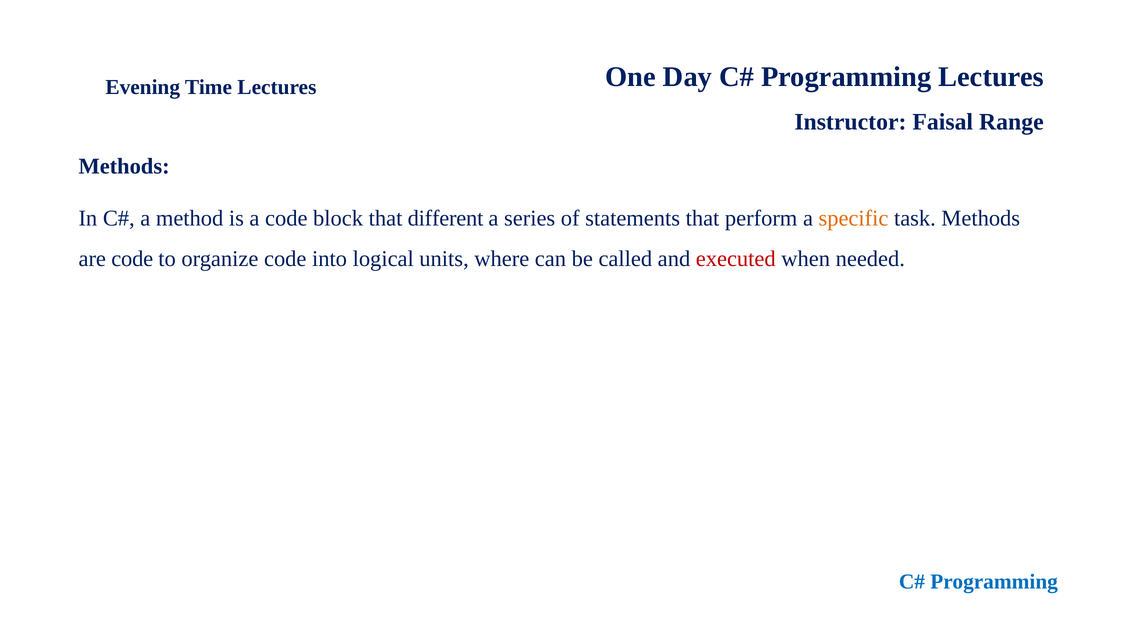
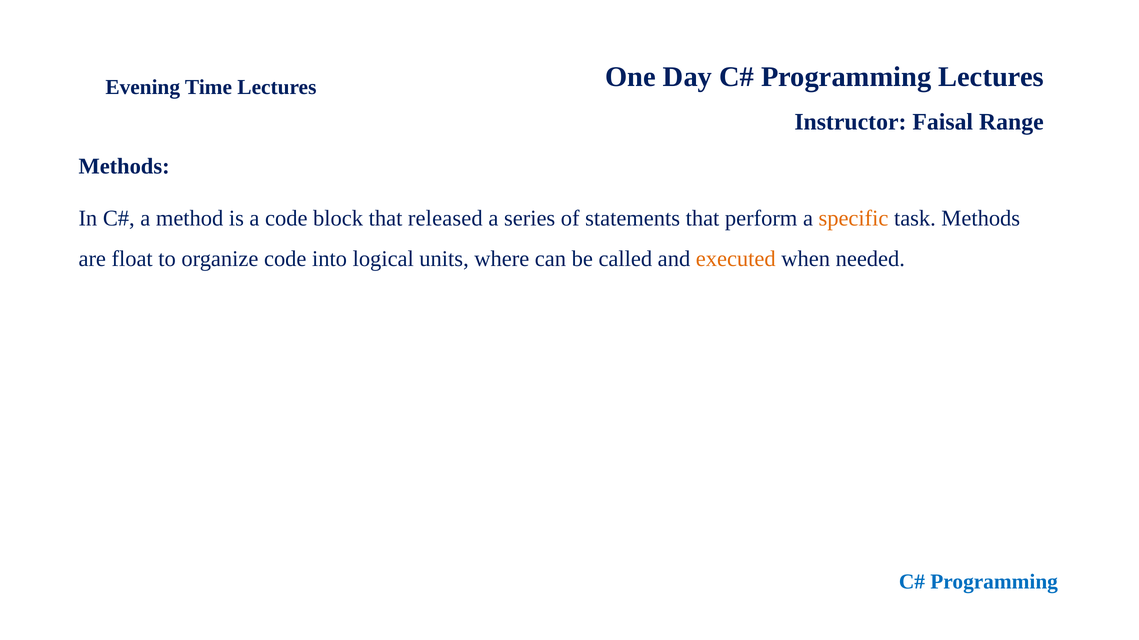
different: different -> released (445, 219)
are code: code -> float (132, 259)
executed colour: red -> orange (736, 259)
